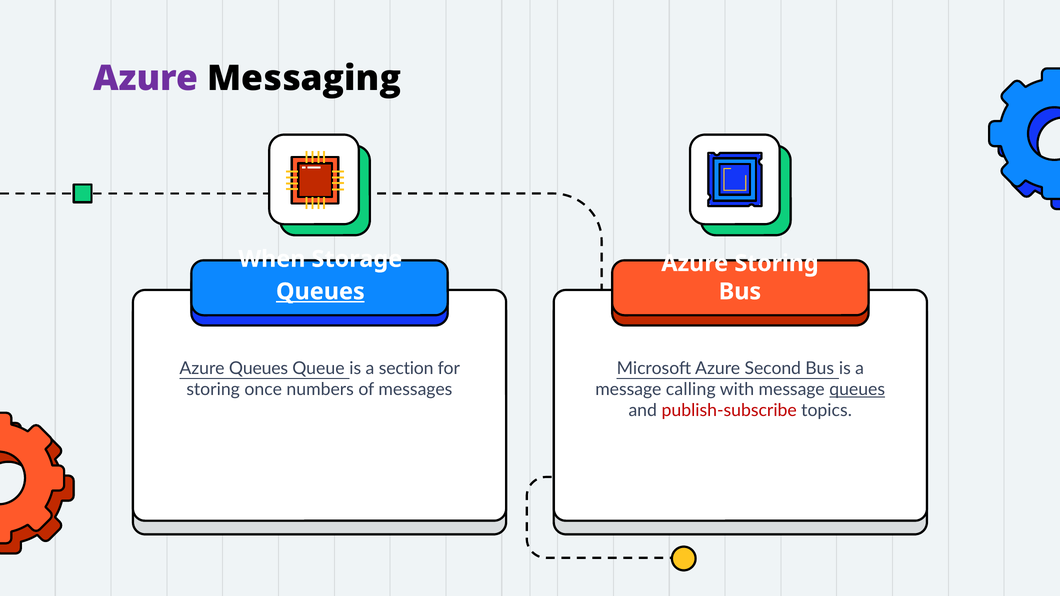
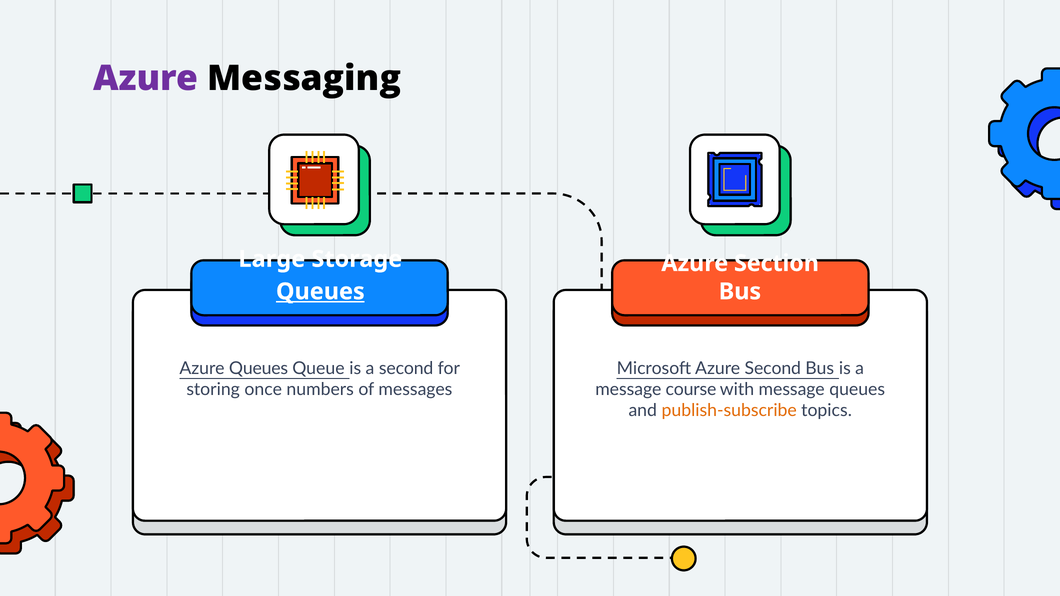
When: When -> Large (272, 259)
Azure Storing: Storing -> Section (776, 263)
a section: section -> second (406, 368)
calling: calling -> course (691, 390)
queues underline: present -> none (857, 390)
publish-subscribe colour: red -> orange (729, 411)
